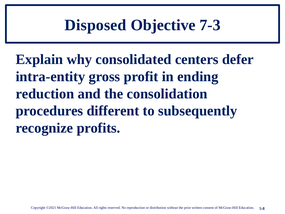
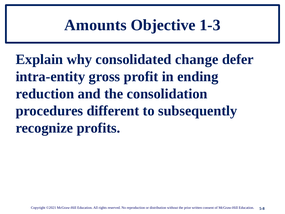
Disposed: Disposed -> Amounts (95, 25)
7-3: 7-3 -> 1-3 (210, 25)
centers: centers -> change (197, 59)
